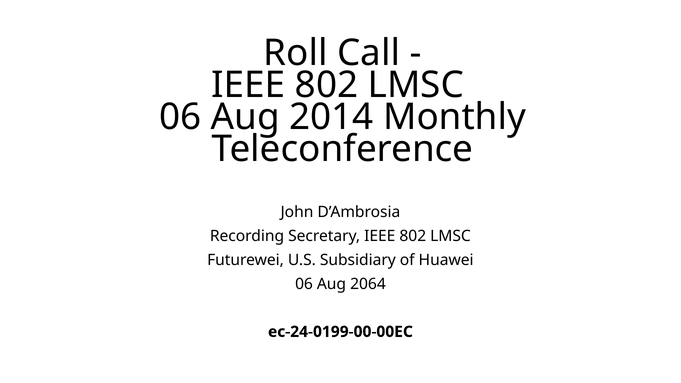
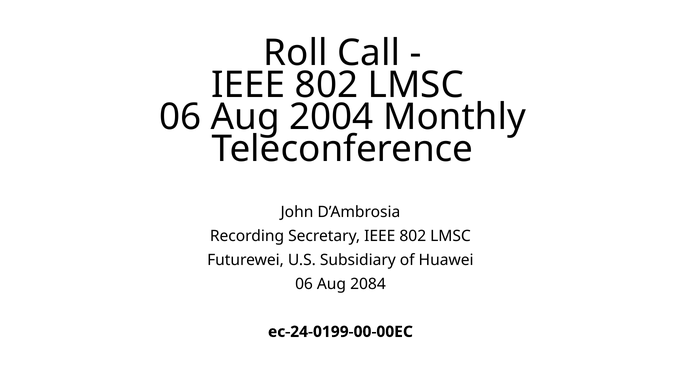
2014: 2014 -> 2004 (331, 117)
2064: 2064 -> 2084 (368, 284)
